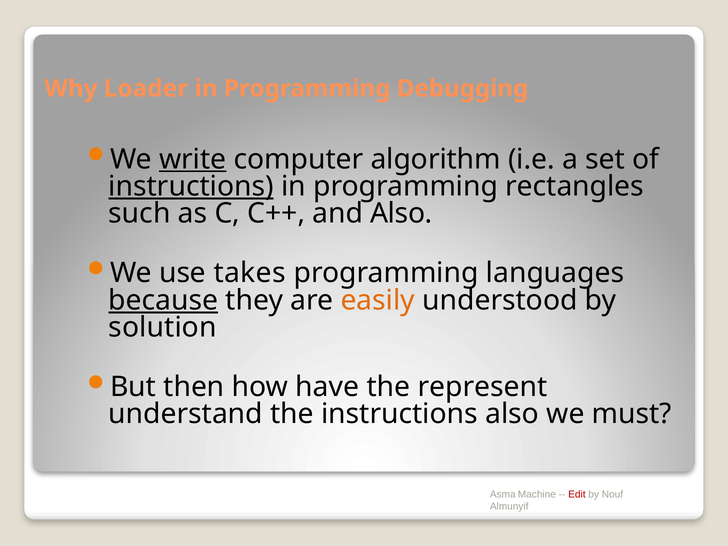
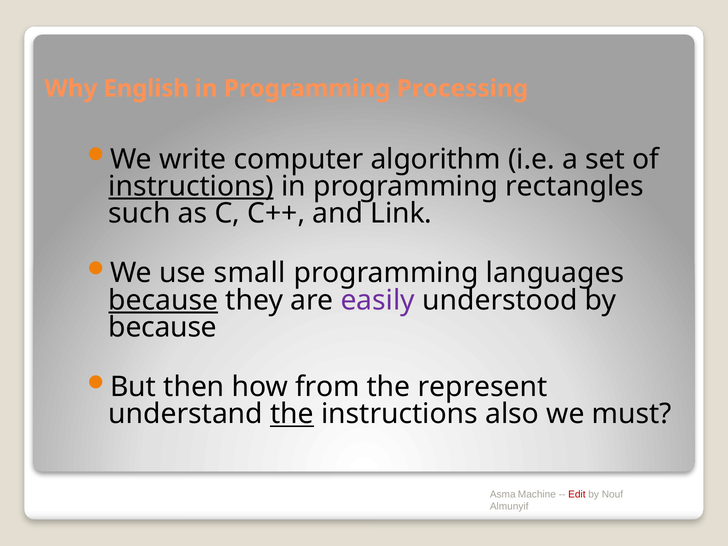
Loader: Loader -> English (146, 89)
Debugging: Debugging -> Processing (462, 89)
write underline: present -> none (193, 159)
and Also: Also -> Link (401, 214)
takes: takes -> small (250, 273)
easily colour: orange -> purple (378, 300)
solution: solution -> because (163, 327)
have: have -> from (328, 387)
the underline: none -> present (292, 414)
